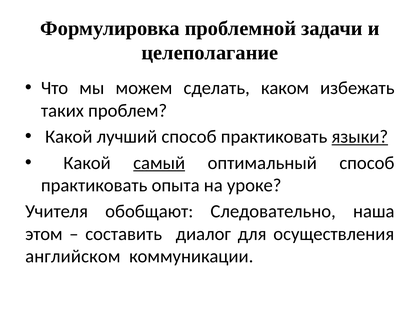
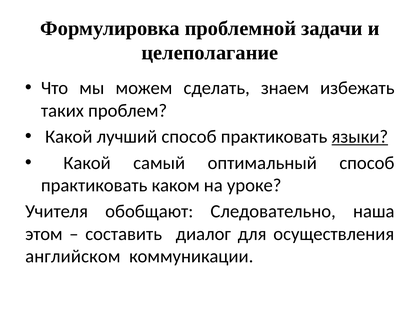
каком: каком -> знаем (285, 88)
самый underline: present -> none (159, 163)
опыта: опыта -> каком (176, 185)
